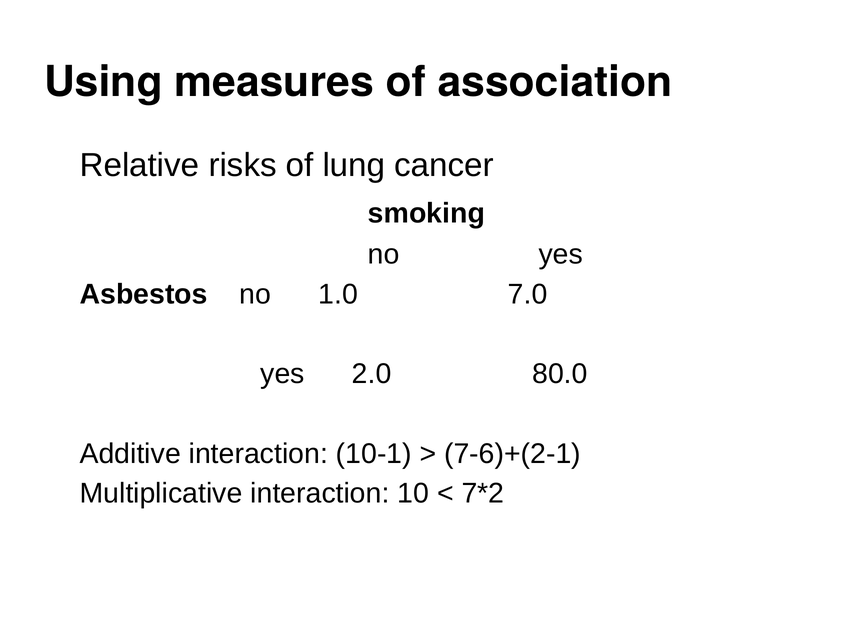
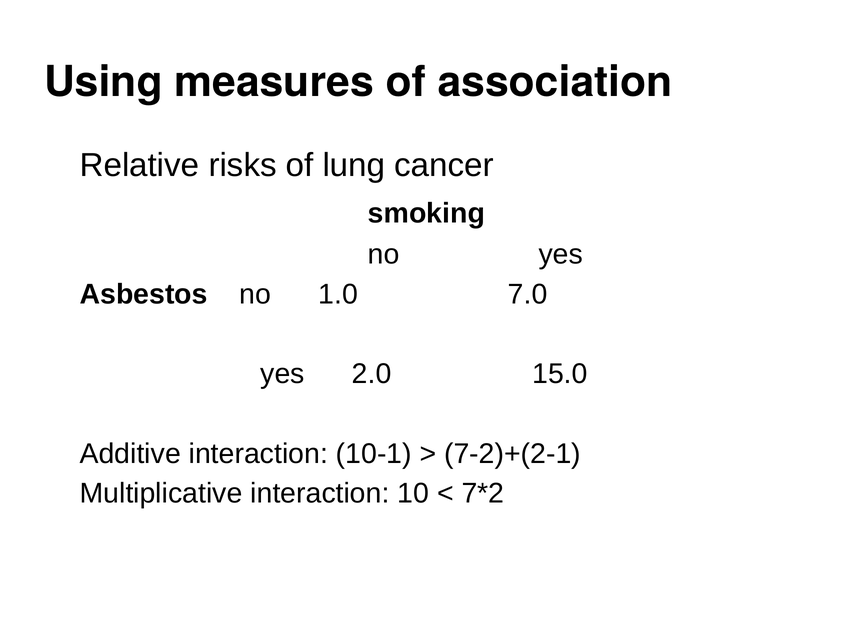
80.0: 80.0 -> 15.0 (560, 374)
7-6)+(2-1: 7-6)+(2-1 -> 7-2)+(2-1 (513, 453)
